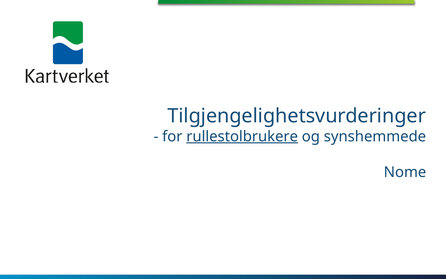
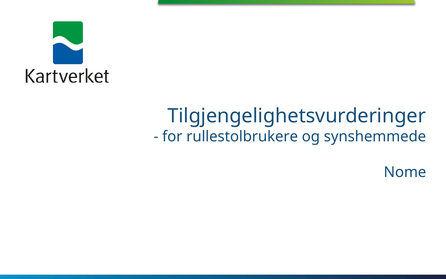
rullestolbrukere underline: present -> none (242, 136)
